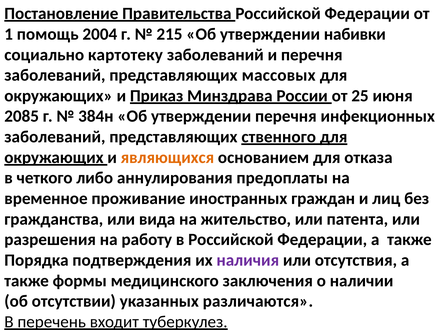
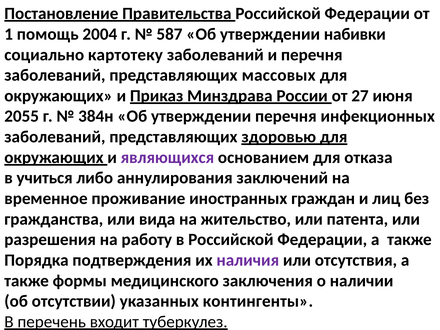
215: 215 -> 587 (169, 34)
25: 25 -> 27 (360, 96)
2085: 2085 -> 2055 (22, 116)
ственного: ственного -> здоровью (279, 137)
являющихся colour: orange -> purple (167, 157)
четкого: четкого -> учиться (45, 178)
предоплаты: предоплаты -> заключений (282, 178)
различаются: различаются -> контингенты (258, 301)
